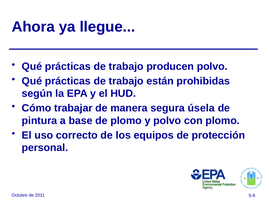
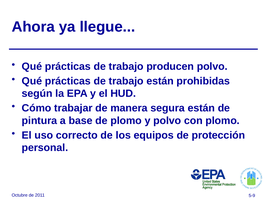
segura úsela: úsela -> están (201, 109)
